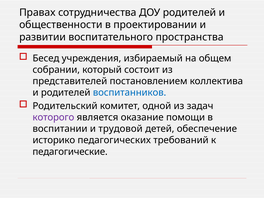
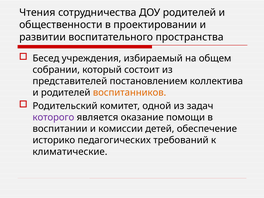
Правах: Правах -> Чтения (37, 12)
воспитанников colour: blue -> orange (130, 93)
трудовой: трудовой -> комиссии (121, 129)
педагогические: педагогические -> климатические (70, 152)
